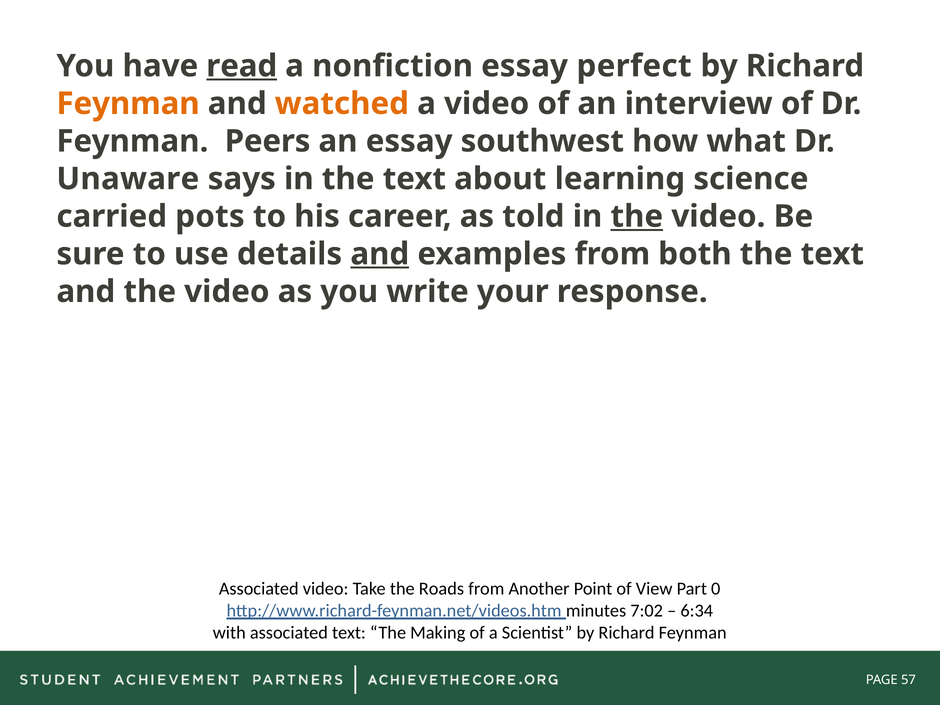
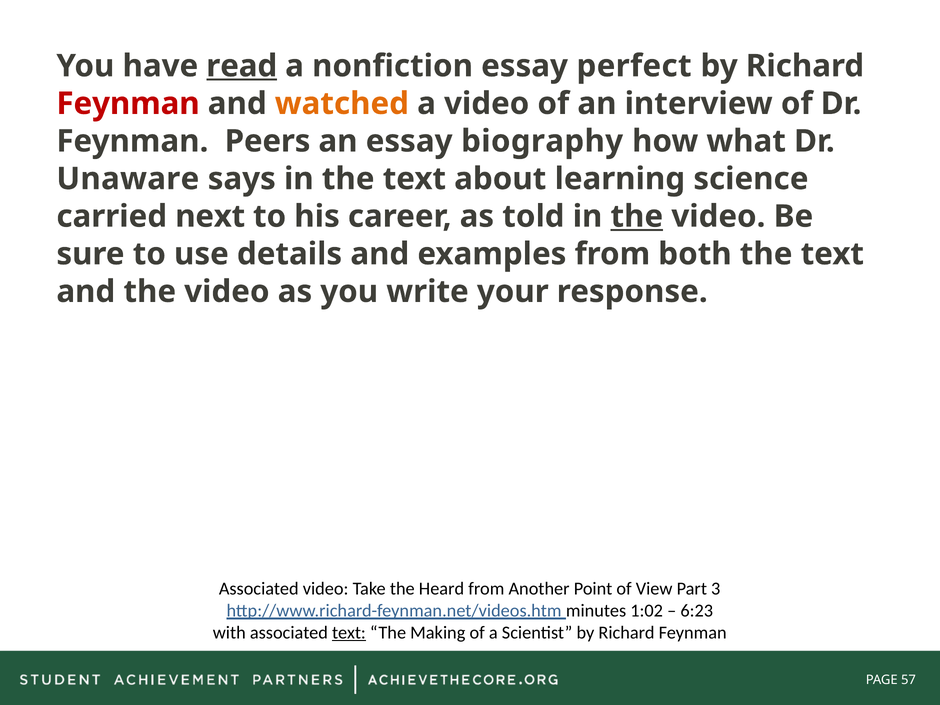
Feynman colour: orange -> red (128, 104)
southwest: southwest -> biography (542, 141)
pots: pots -> next (210, 216)
and underline: present -> none (380, 254)
Roads: Roads -> Heard (441, 589)
0: 0 -> 3 (716, 589)
7:02: 7:02 -> 1:02 (647, 610)
6:34: 6:34 -> 6:23 (697, 610)
text underline: none -> present (349, 633)
